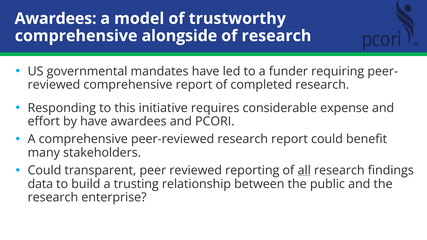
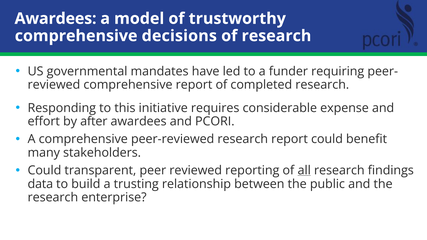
alongside: alongside -> decisions (179, 36)
by have: have -> after (94, 121)
